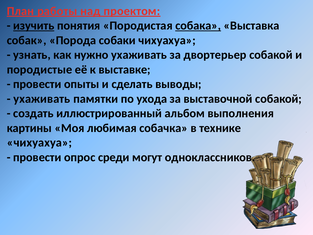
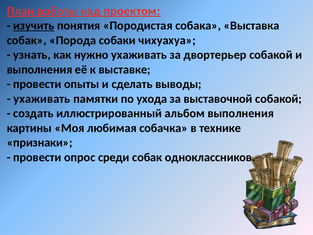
собака underline: present -> none (198, 26)
породистые: породистые -> выполнения (40, 69)
чихуахуа: чихуахуа -> признаки (40, 143)
среди могут: могут -> собак (147, 157)
